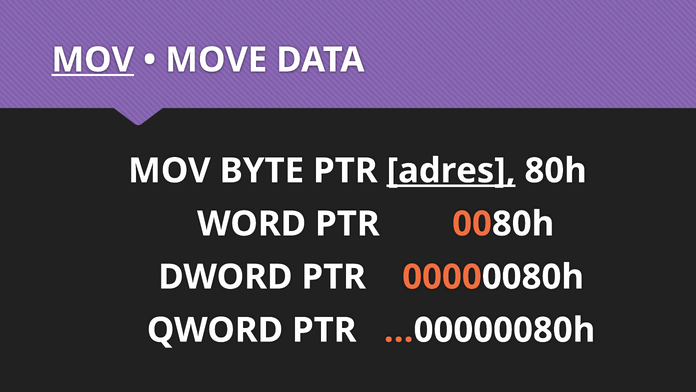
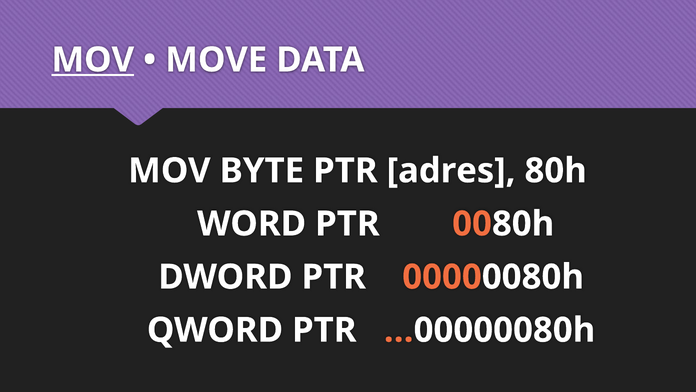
adres underline: present -> none (451, 171)
